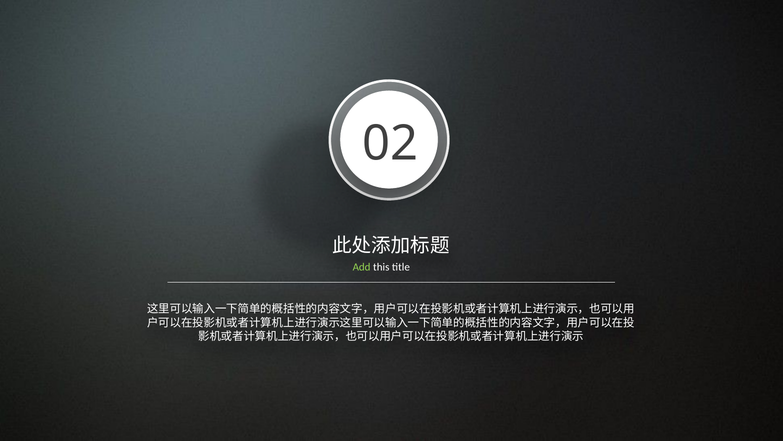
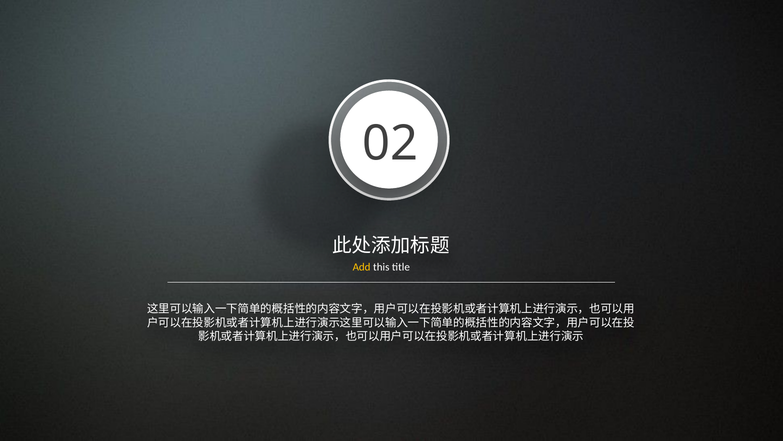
Add colour: light green -> yellow (362, 267)
